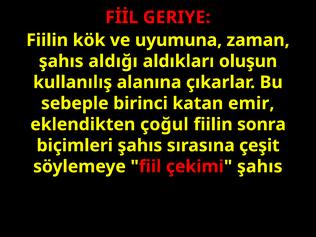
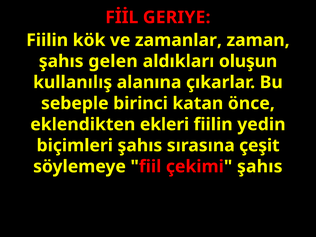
uyumuna: uyumuna -> zamanlar (178, 40)
aldığı: aldığı -> gelen (113, 61)
emir: emir -> önce (251, 103)
çoğul: çoğul -> ekleri (165, 124)
sonra: sonra -> yedin (261, 124)
